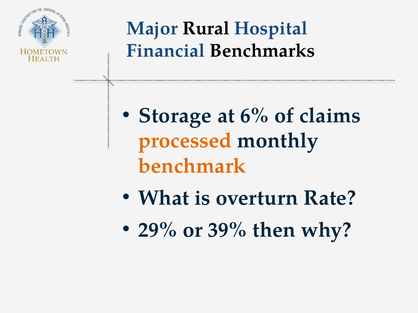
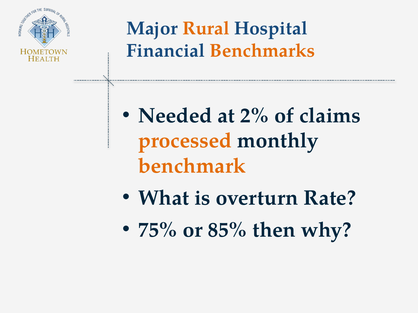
Rural colour: black -> orange (206, 28)
Benchmarks colour: black -> orange (262, 51)
Storage: Storage -> Needed (175, 116)
6%: 6% -> 2% (255, 116)
29%: 29% -> 75% (158, 230)
39%: 39% -> 85% (227, 230)
